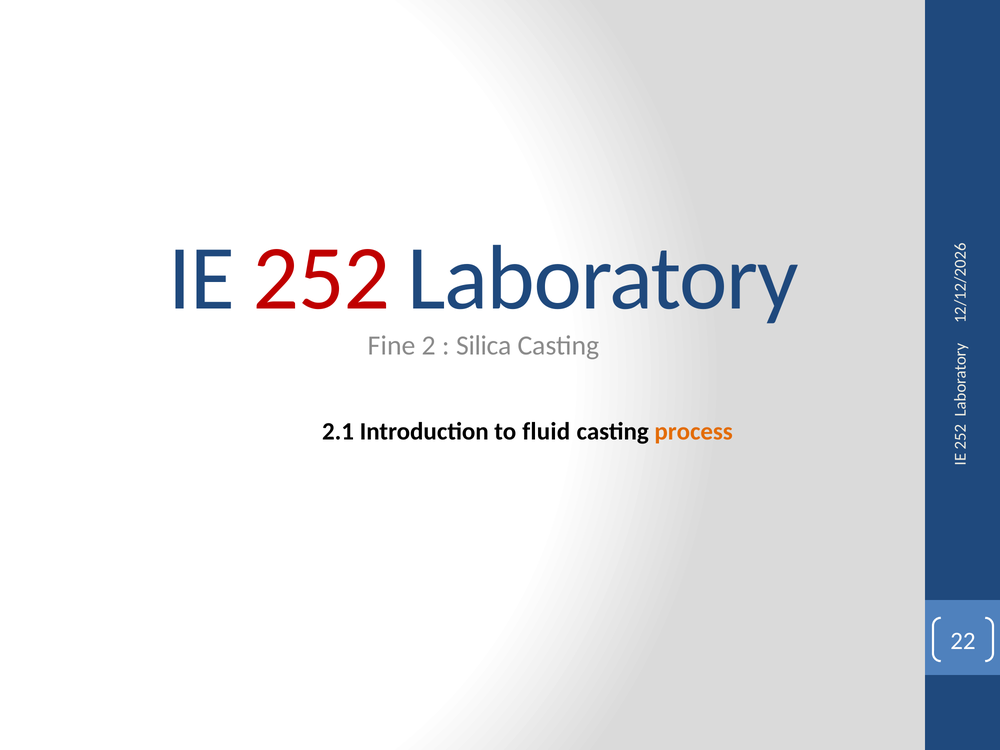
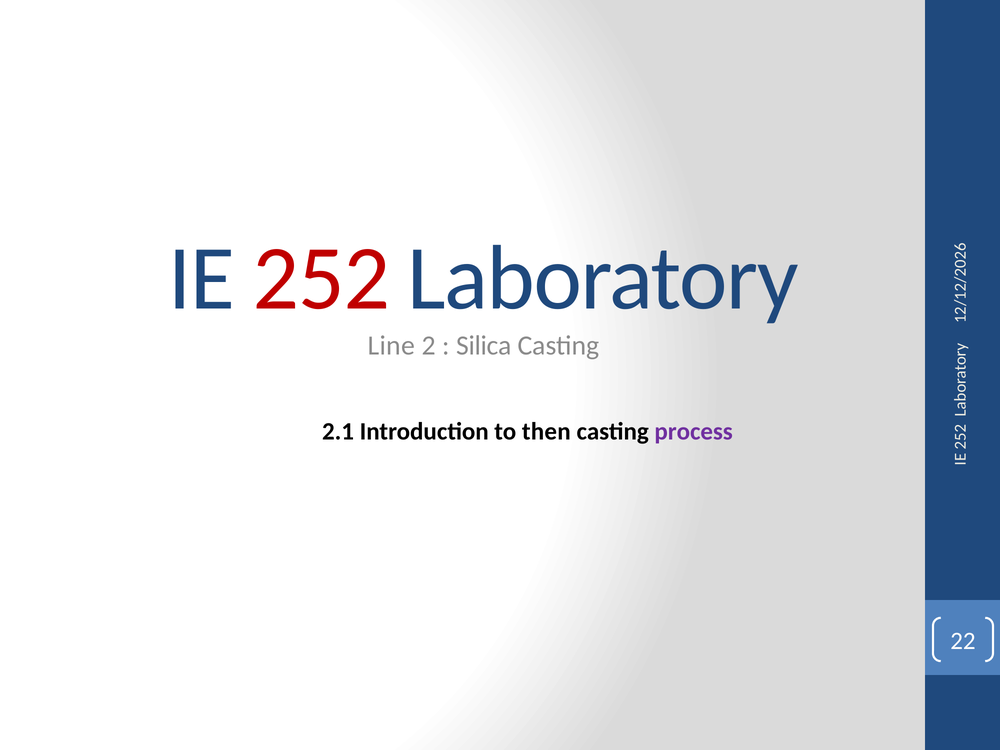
Fine: Fine -> Line (392, 346)
fluid: fluid -> then (546, 432)
process colour: orange -> purple (694, 432)
